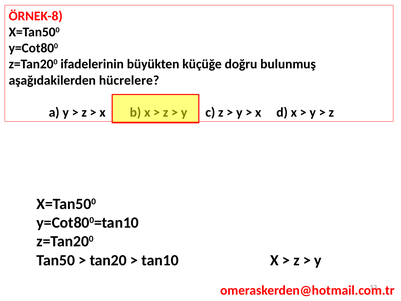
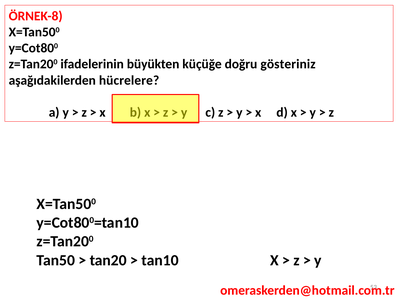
bulunmuş: bulunmuş -> gösteriniz (288, 64)
